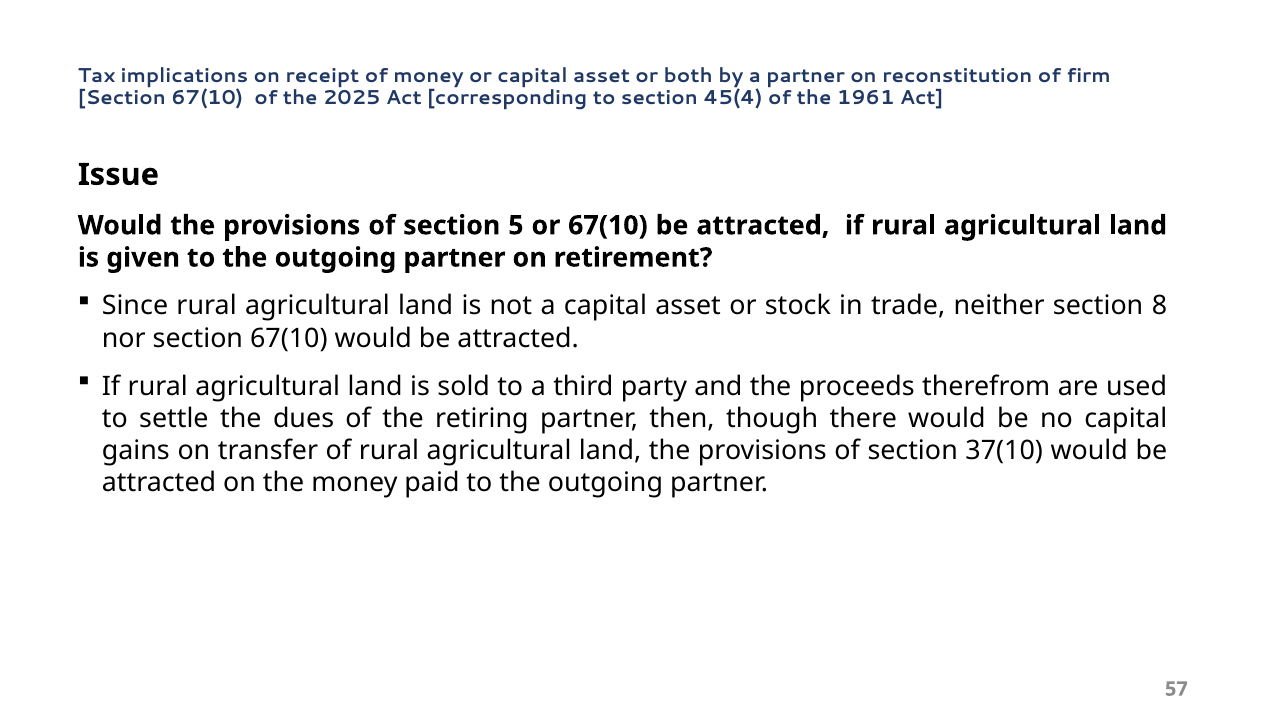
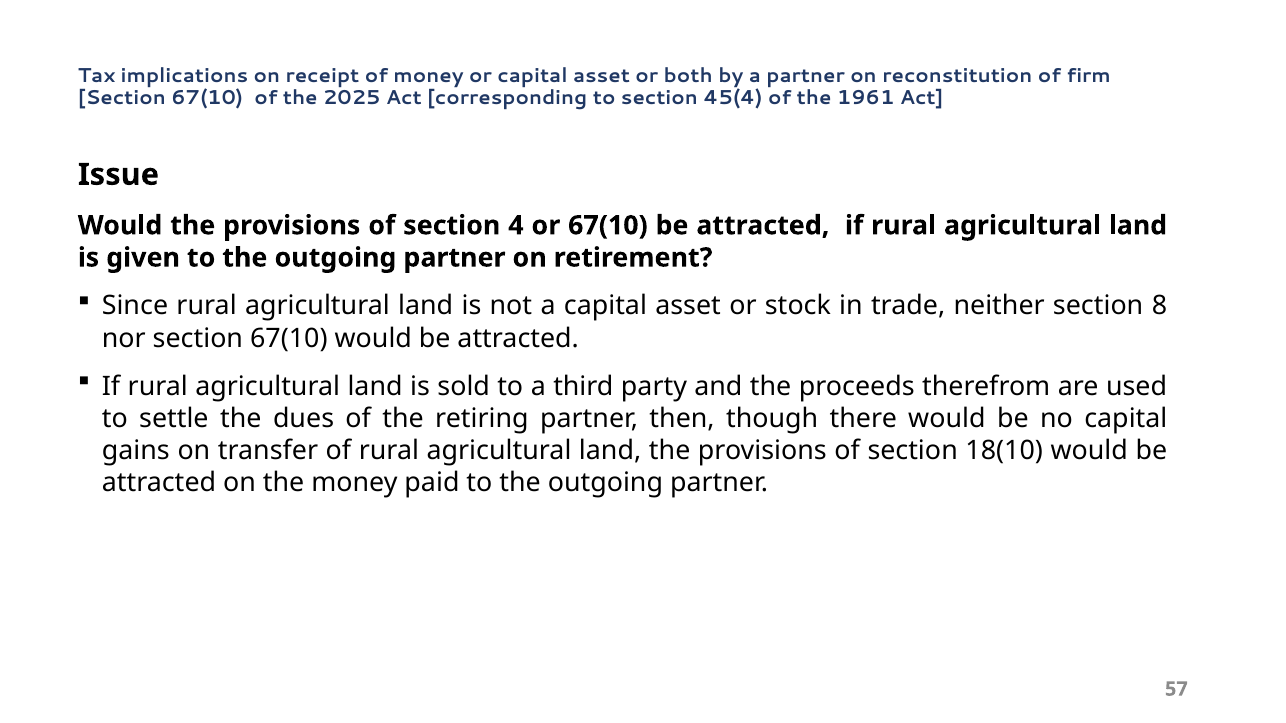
5: 5 -> 4 (516, 226)
37(10: 37(10 -> 18(10 (1004, 451)
